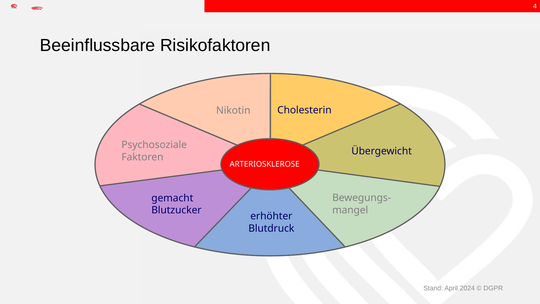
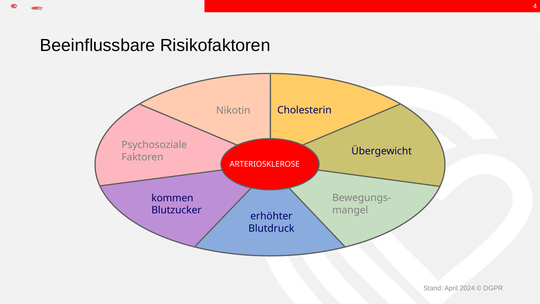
gemacht: gemacht -> kommen (172, 198)
